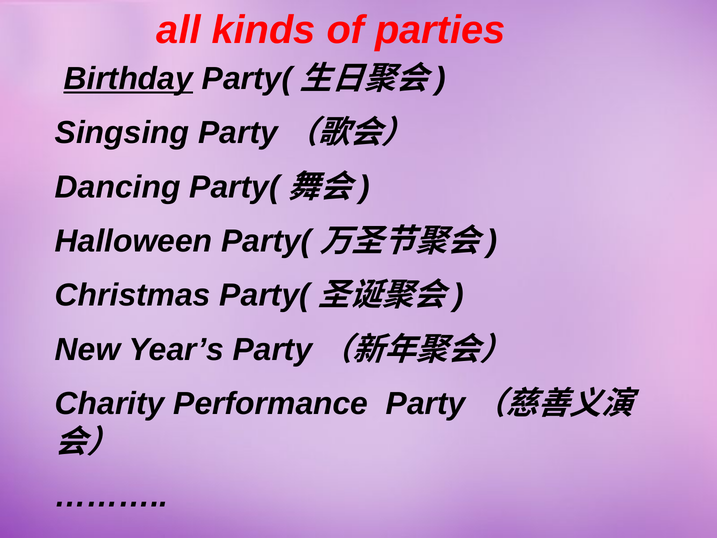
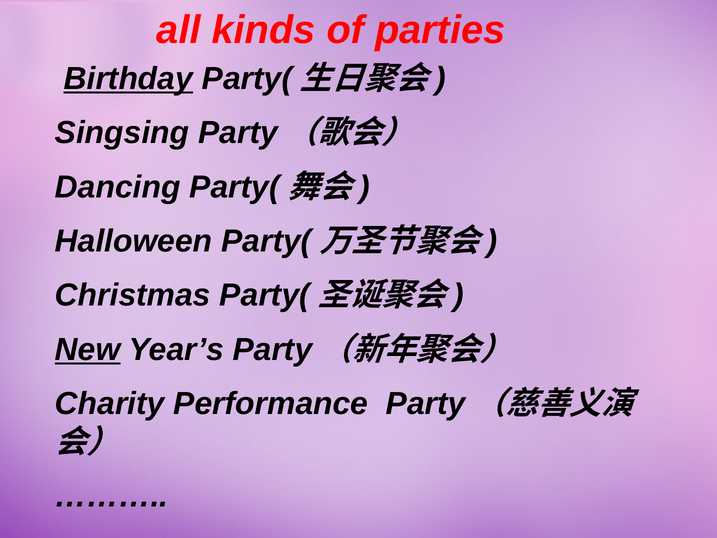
New underline: none -> present (88, 350)
